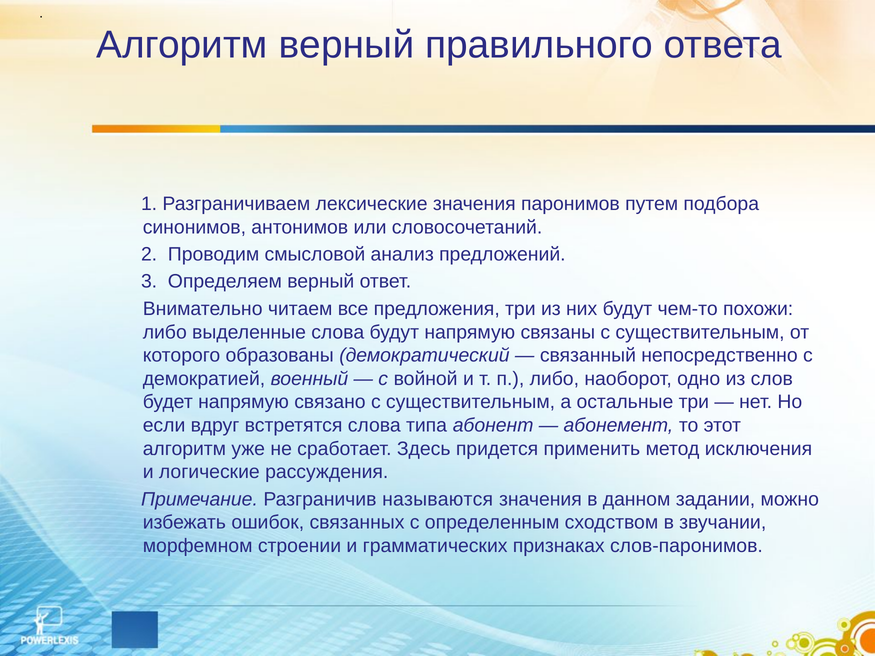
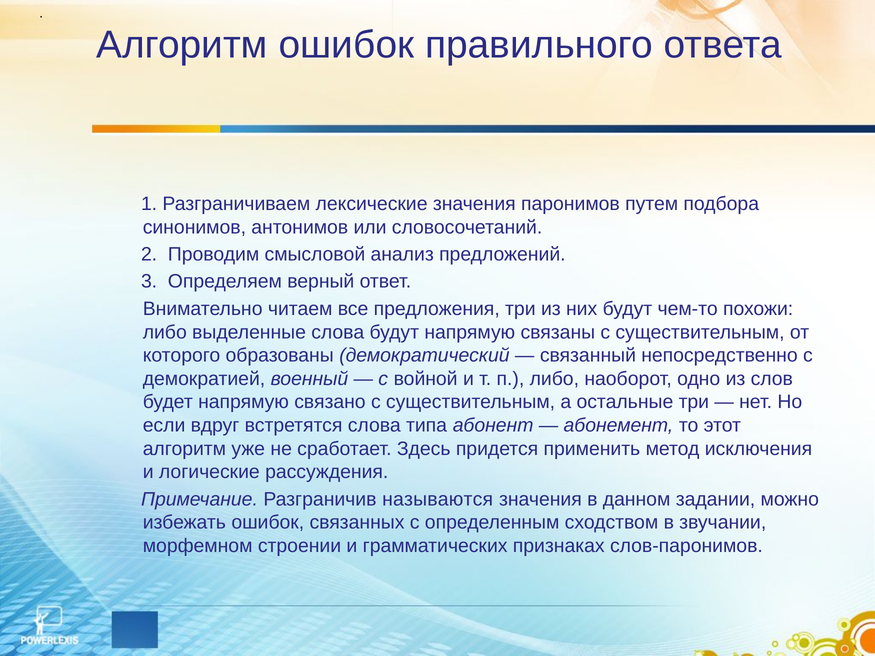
Алгоритм верный: верный -> ошибок (346, 45)
